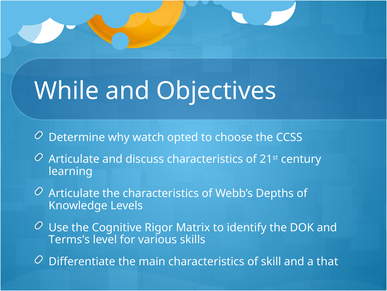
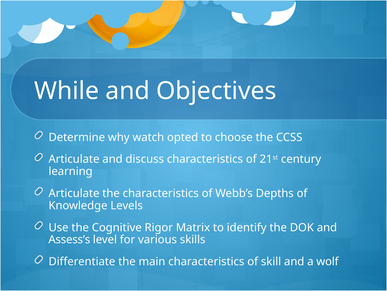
Terms’s: Terms’s -> Assess’s (69, 239)
that: that -> wolf (327, 261)
